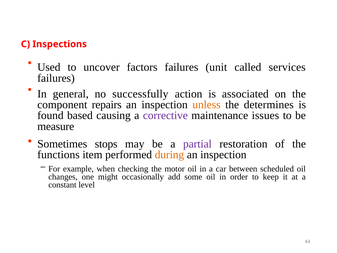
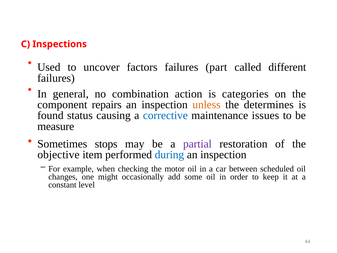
unit: unit -> part (216, 67)
services: services -> different (287, 67)
successfully: successfully -> combination (140, 94)
associated: associated -> categories (245, 94)
based: based -> status (80, 115)
corrective colour: purple -> blue (165, 115)
functions: functions -> objective (58, 154)
during colour: orange -> blue (169, 154)
